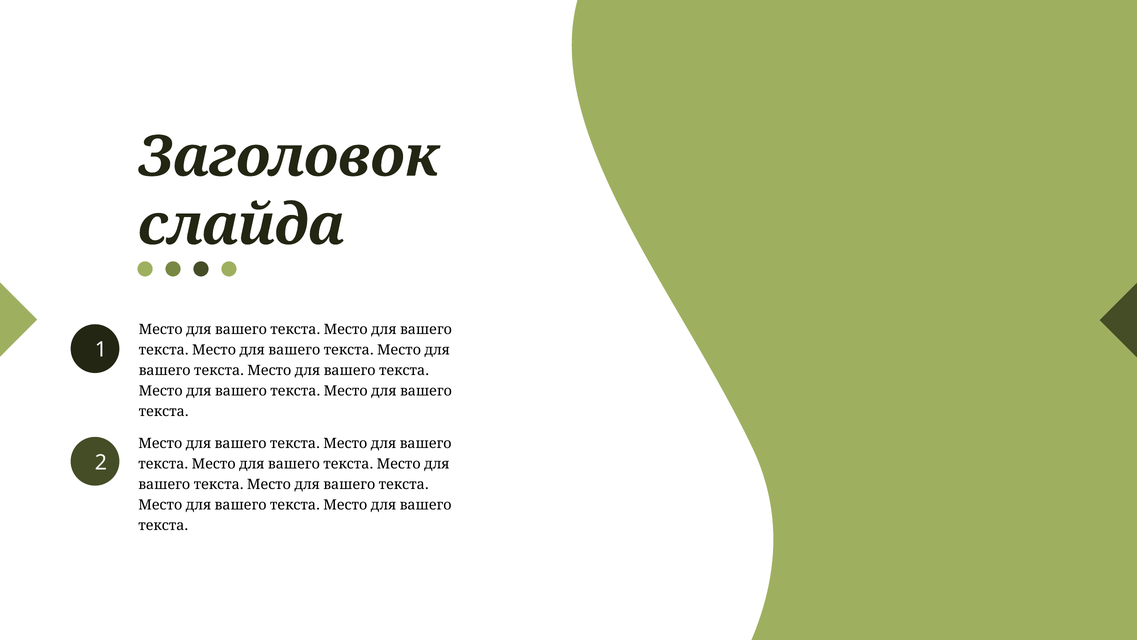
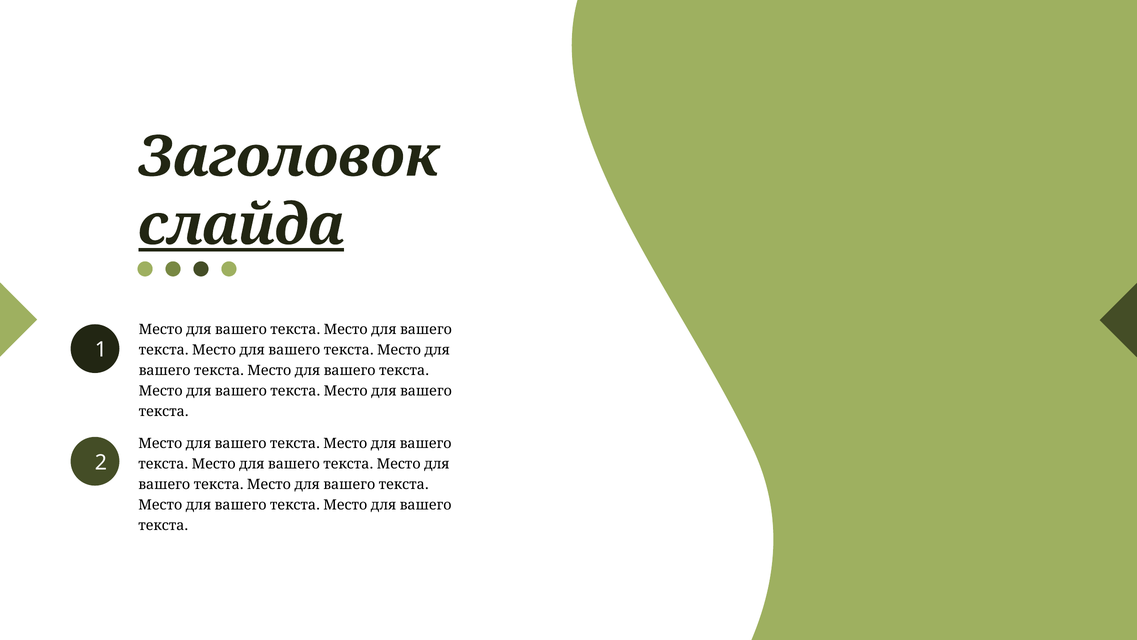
слайда underline: none -> present (241, 225)
